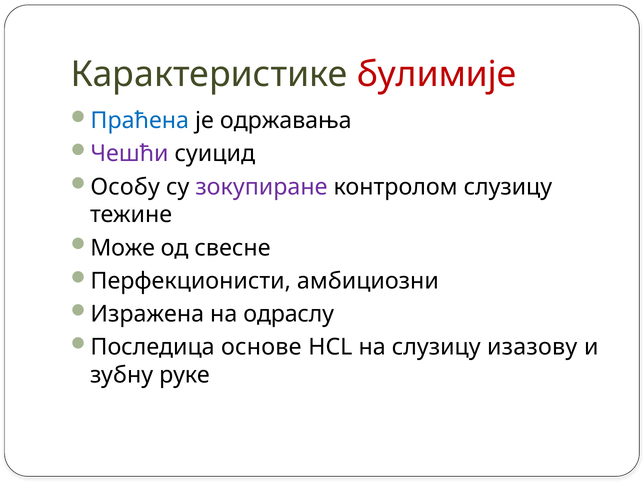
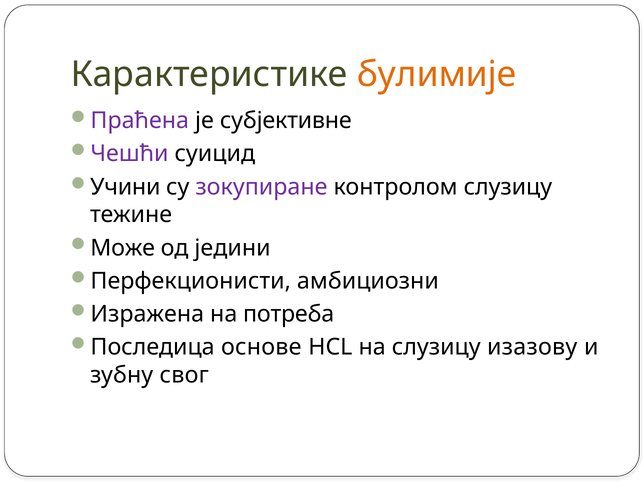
булимије colour: red -> orange (437, 74)
Праћена colour: blue -> purple (140, 121)
одржавања: одржавања -> субјективне (286, 121)
Особу: Особу -> Учини (125, 187)
свесне: свесне -> једини (233, 248)
одраслу: одраслу -> потреба (289, 314)
руке: руке -> свог (184, 375)
